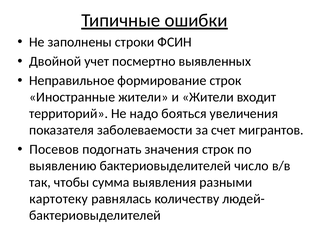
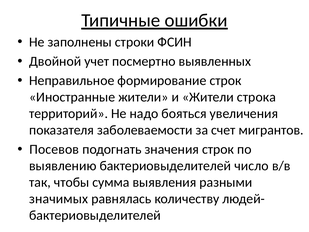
входит: входит -> строка (256, 97)
картотеку: картотеку -> значимых (59, 199)
